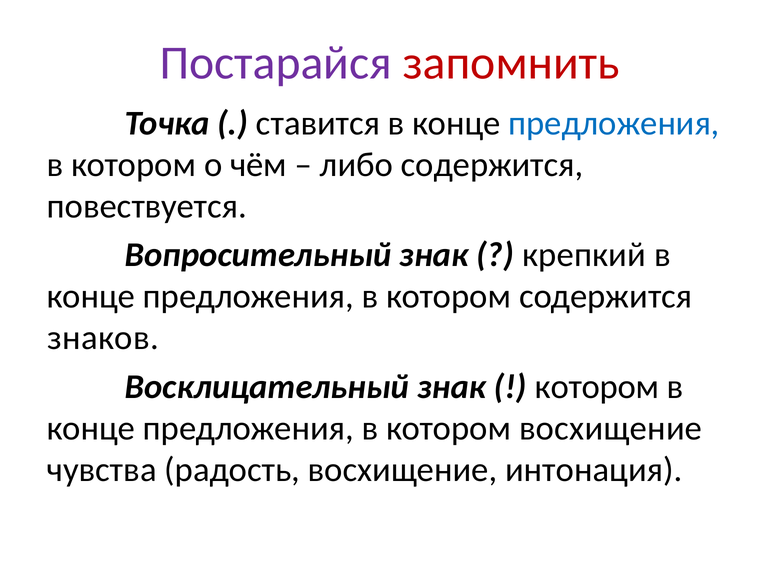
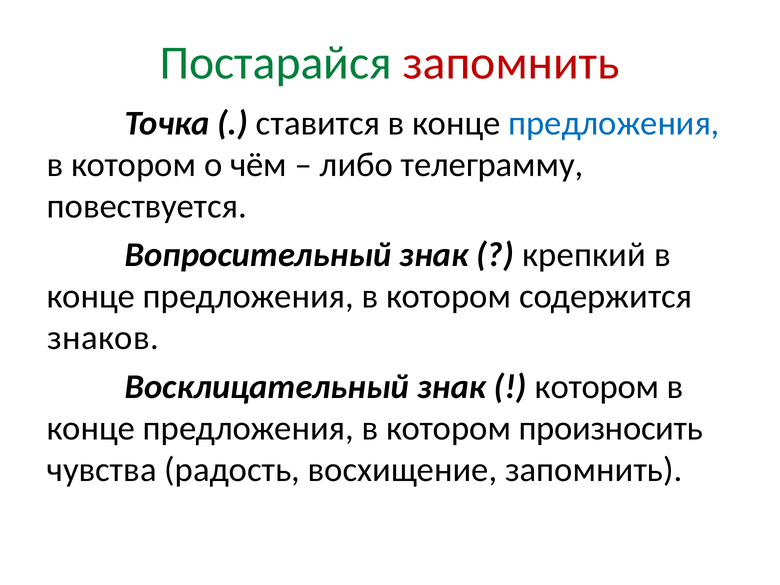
Постарайся colour: purple -> green (276, 63)
либо содержится: содержится -> телеграмму (492, 165)
котором восхищение: восхищение -> произносить (611, 428)
восхищение интонация: интонация -> запомнить (594, 470)
